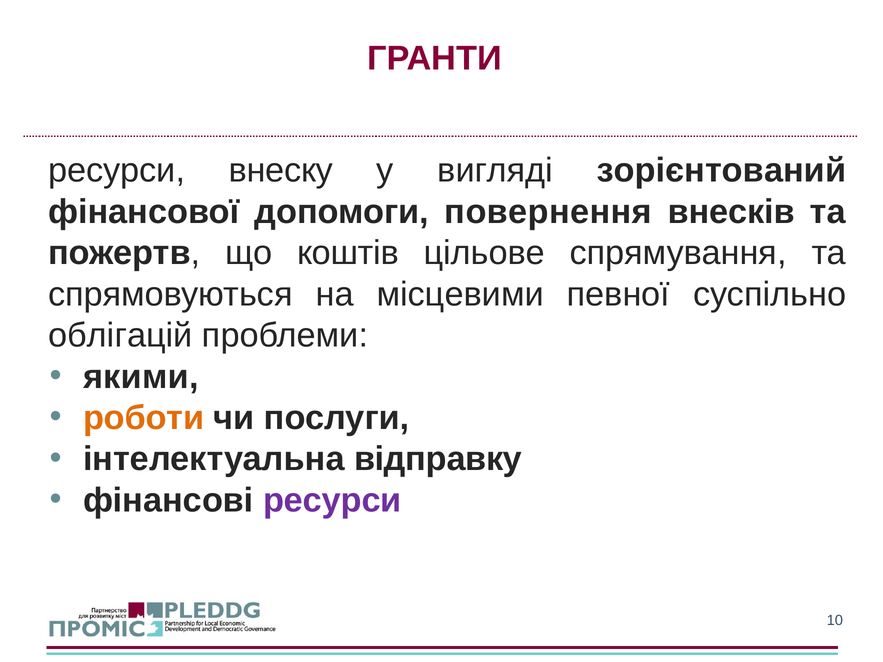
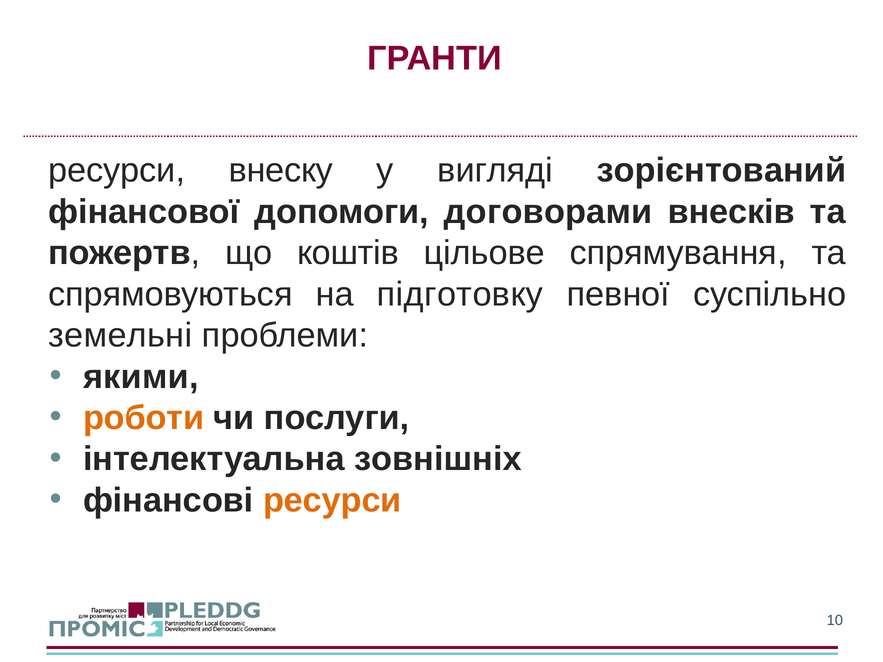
повернення: повернення -> договорами (548, 212)
місцевими: місцевими -> підготовку (460, 294)
облігацій: облігацій -> земельні (120, 336)
відправку: відправку -> зовнішніх (438, 459)
ресурси colour: purple -> orange (332, 501)
